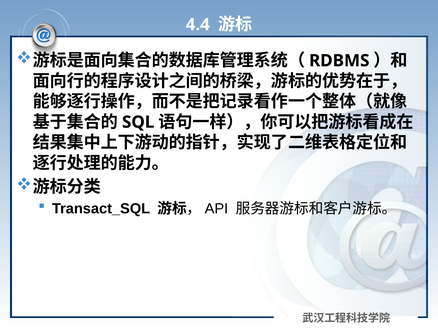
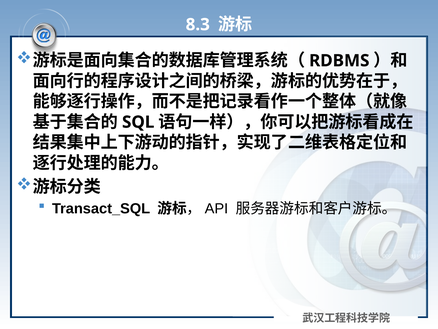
4.4: 4.4 -> 8.3 (198, 25)
